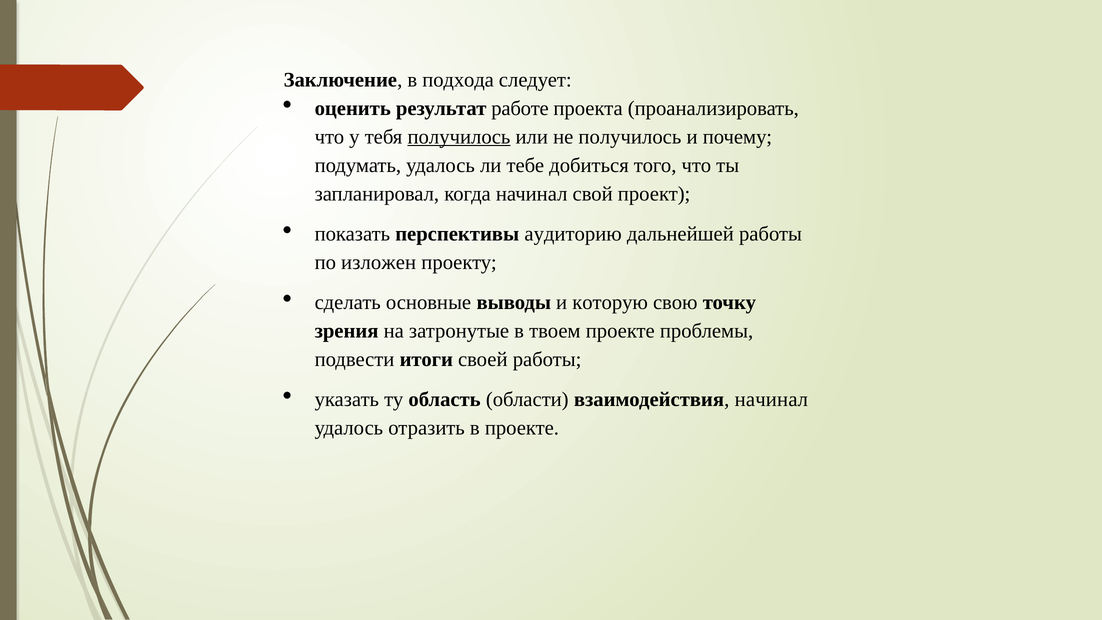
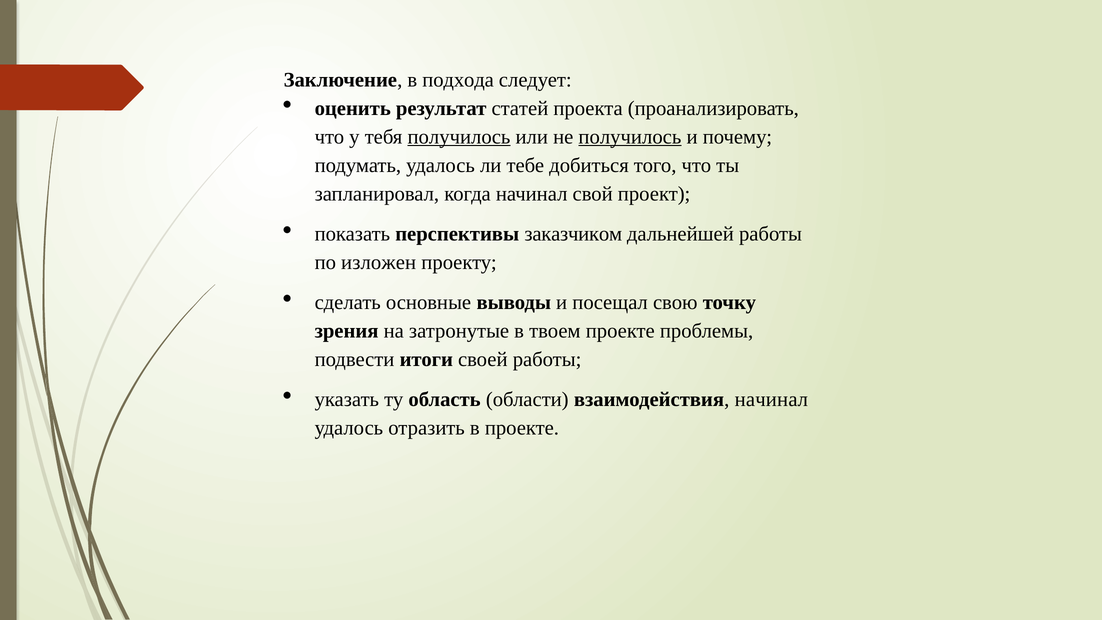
работе: работе -> статей (520, 108)
получилось underline: none -> present (630, 137)
аудиторию: аудиторию -> заказчиком (573, 234)
которую: которую -> посещал (610, 302)
